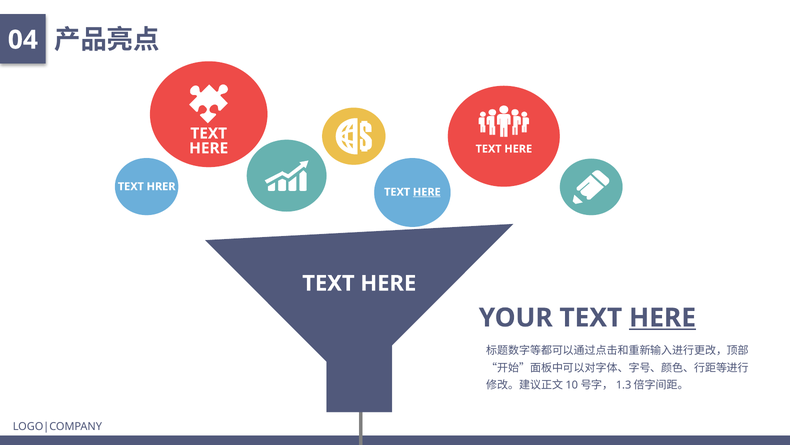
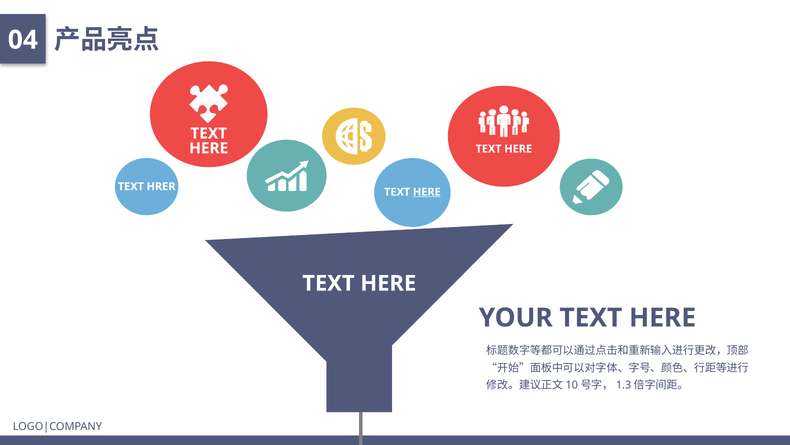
HERE underline: present -> none (663, 317)
